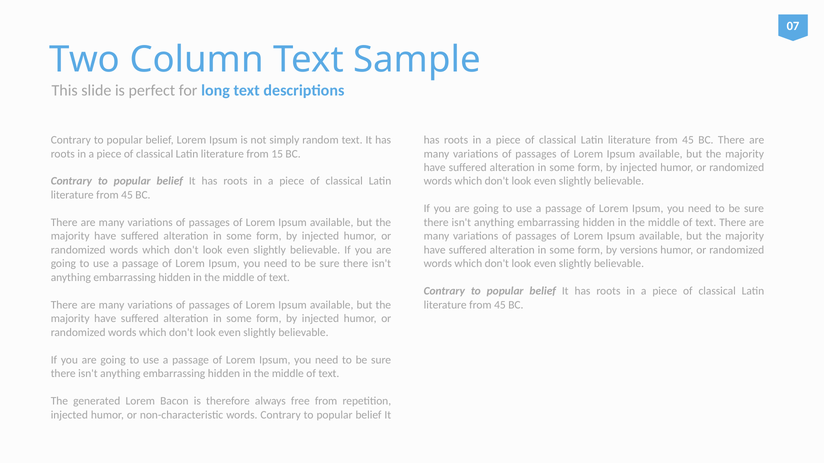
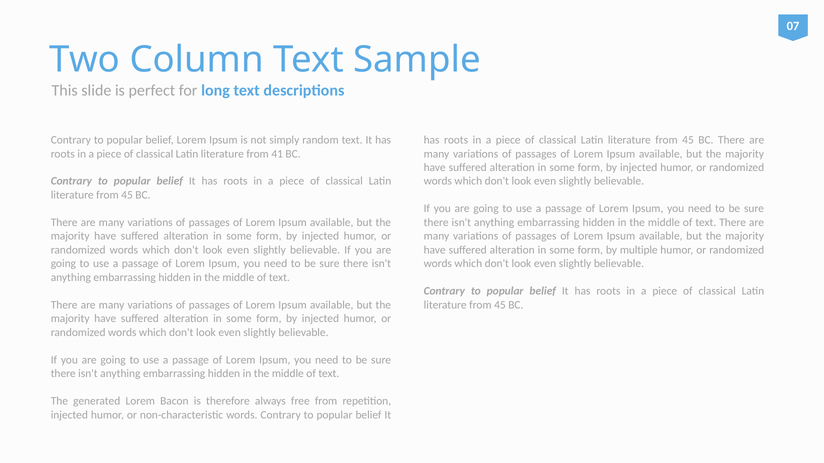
15: 15 -> 41 (277, 154)
versions: versions -> multiple (639, 250)
